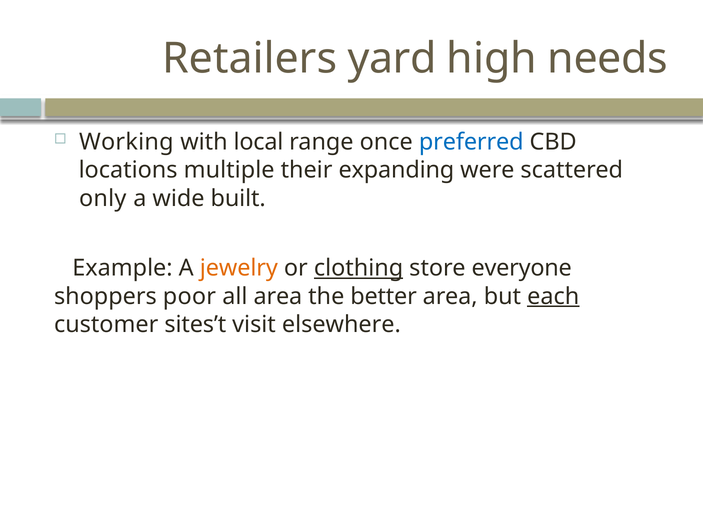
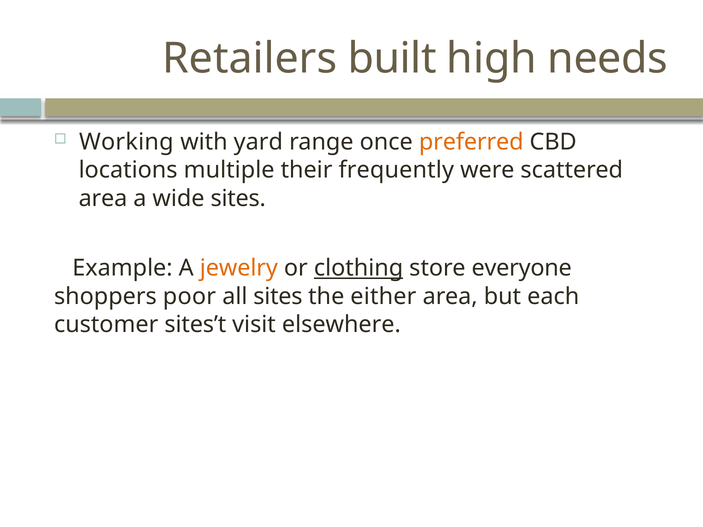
yard: yard -> built (392, 59)
local: local -> yard (258, 142)
preferred colour: blue -> orange (471, 142)
expanding: expanding -> frequently (396, 170)
only: only -> area (103, 198)
wide built: built -> sites (238, 198)
all area: area -> sites (278, 296)
better: better -> either (383, 296)
each underline: present -> none (553, 296)
